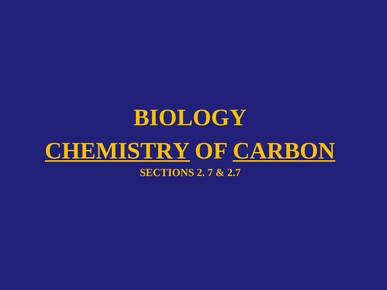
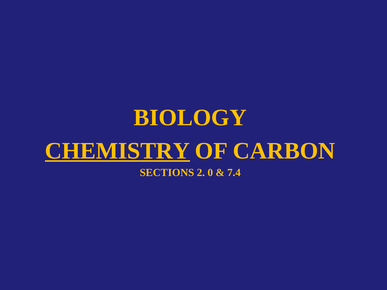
CARBON underline: present -> none (284, 151)
7: 7 -> 0 (210, 173)
2.7: 2.7 -> 7.4 (234, 173)
